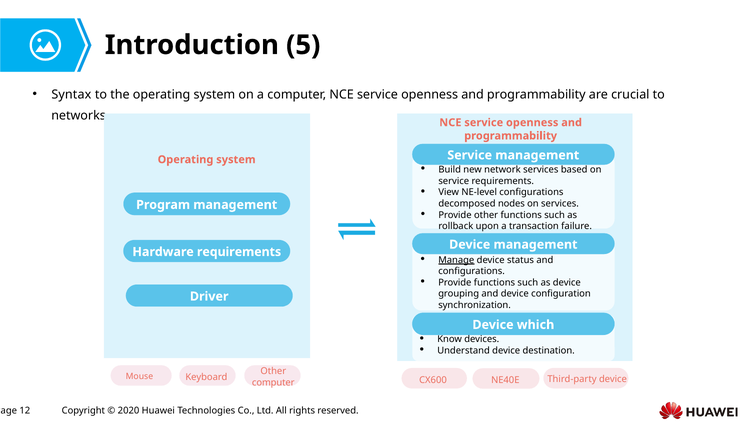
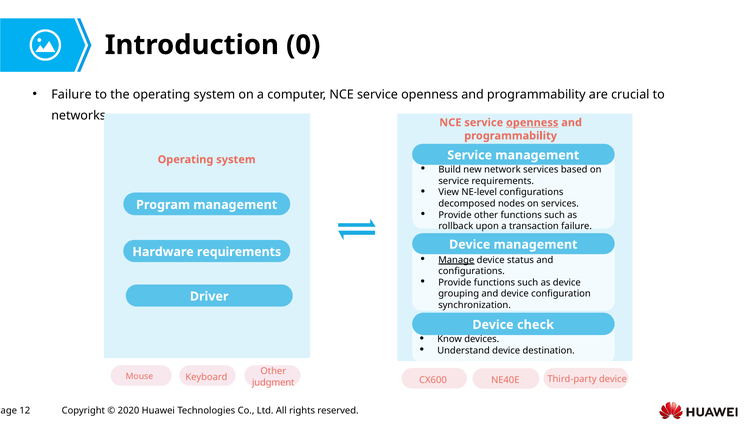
5: 5 -> 0 (303, 45)
Syntax: Syntax -> Failure (71, 94)
openness underline: none -> present (532, 123)
which: which -> check (535, 325)
computer: computer -> judgment (273, 383)
